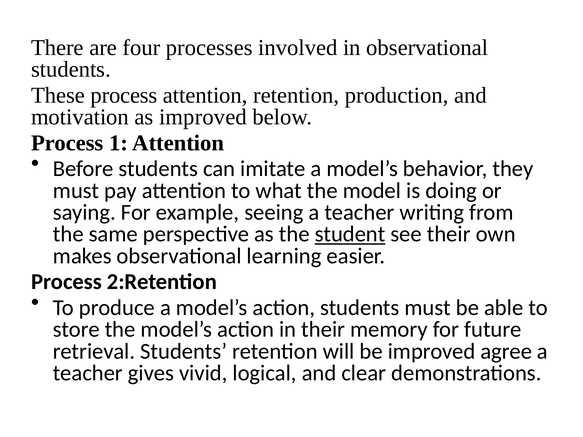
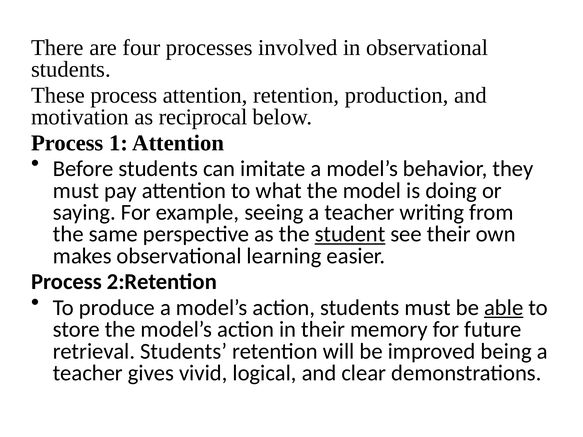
as improved: improved -> reciprocal (203, 117)
able underline: none -> present (504, 308)
agree: agree -> being (506, 351)
